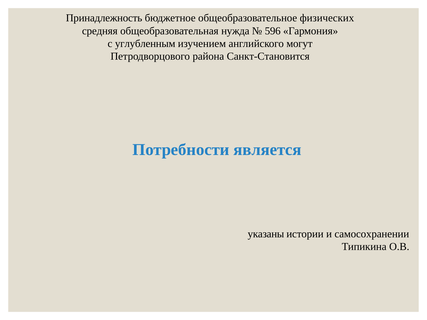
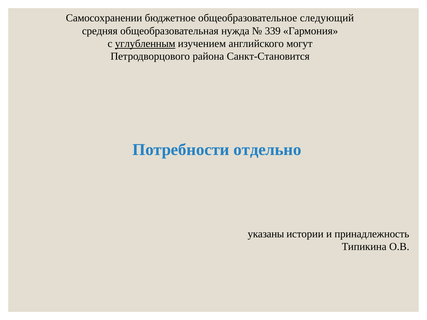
Принадлежность: Принадлежность -> Самосохранении (104, 18)
физических: физических -> следующий (327, 18)
596: 596 -> 339 (273, 31)
углубленным underline: none -> present (145, 44)
является: является -> отдельно (268, 150)
самосохранении: самосохранении -> принадлежность (372, 234)
